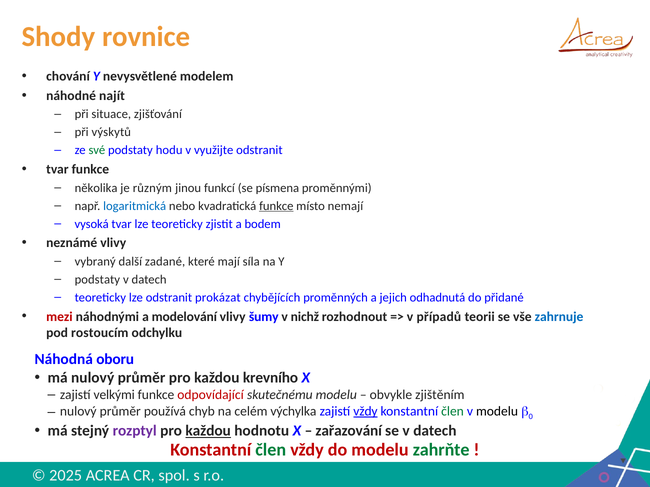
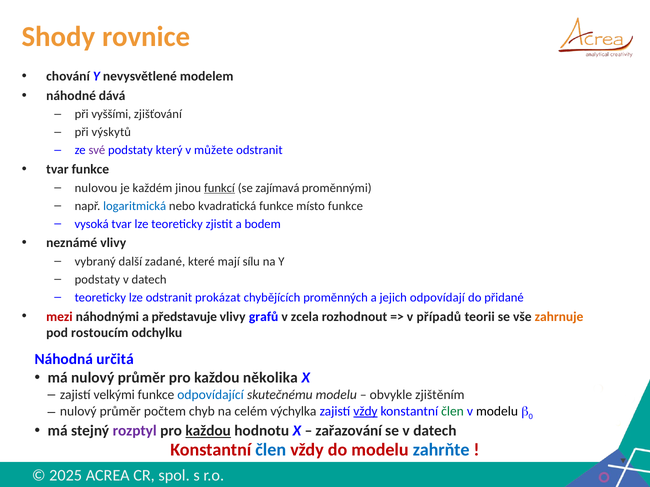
najít: najít -> dává (112, 96)
situace: situace -> vyššími (111, 114)
své colour: green -> purple (97, 150)
hodu: hodu -> který (169, 150)
využijte: využijte -> můžete (214, 150)
několika: několika -> nulovou (96, 188)
různým: různým -> každém (152, 188)
funkcí underline: none -> present (219, 188)
písmena: písmena -> zajímavá (277, 188)
funkce underline: present -> none (276, 206)
místo nemají: nemají -> funkce (345, 206)
síla: síla -> sílu (251, 262)
odhadnutá: odhadnutá -> odpovídají (437, 298)
modelování: modelování -> představuje (184, 317)
šumy: šumy -> grafů (264, 317)
nichž: nichž -> zcela (305, 317)
zahrnuje colour: blue -> orange (559, 317)
oboru: oboru -> určitá (115, 360)
krevního: krevního -> několika (270, 378)
odpovídající colour: red -> blue (211, 395)
používá: používá -> počtem (165, 412)
člen colour: green -> blue (271, 450)
zahrňte colour: green -> blue (441, 450)
